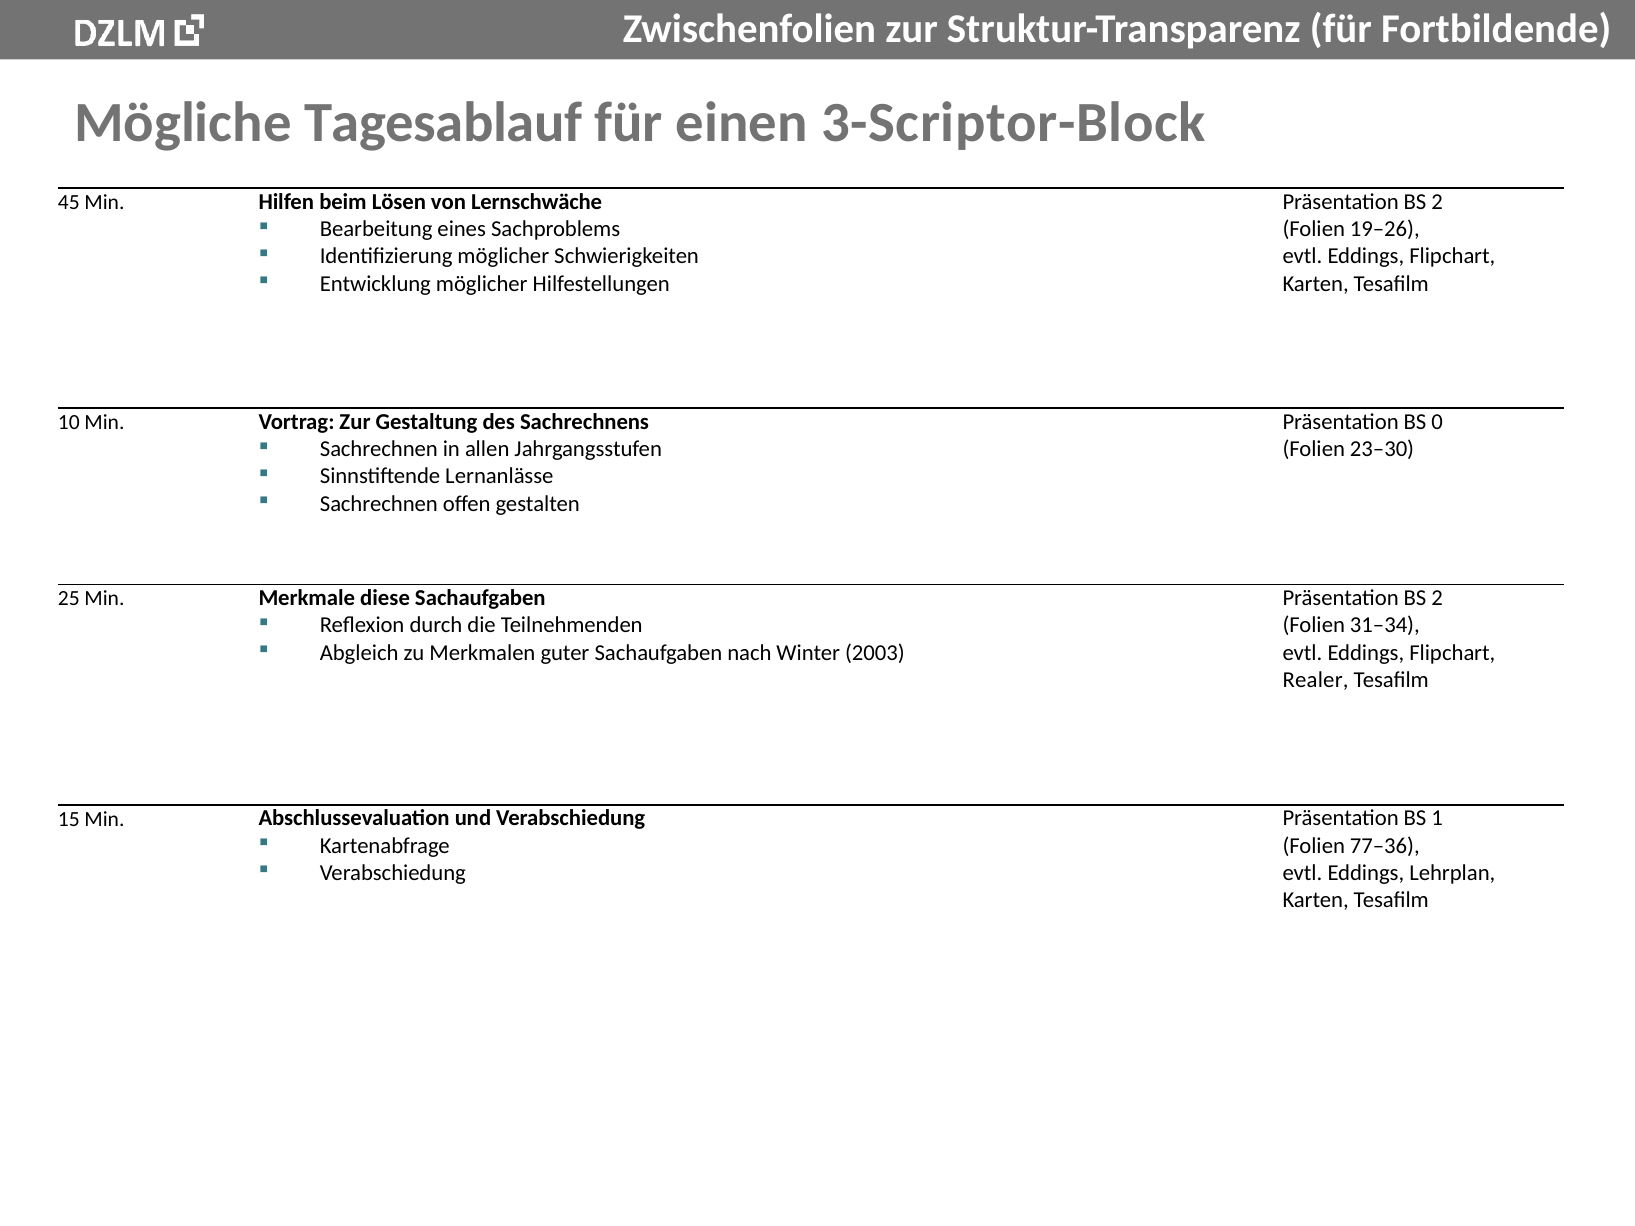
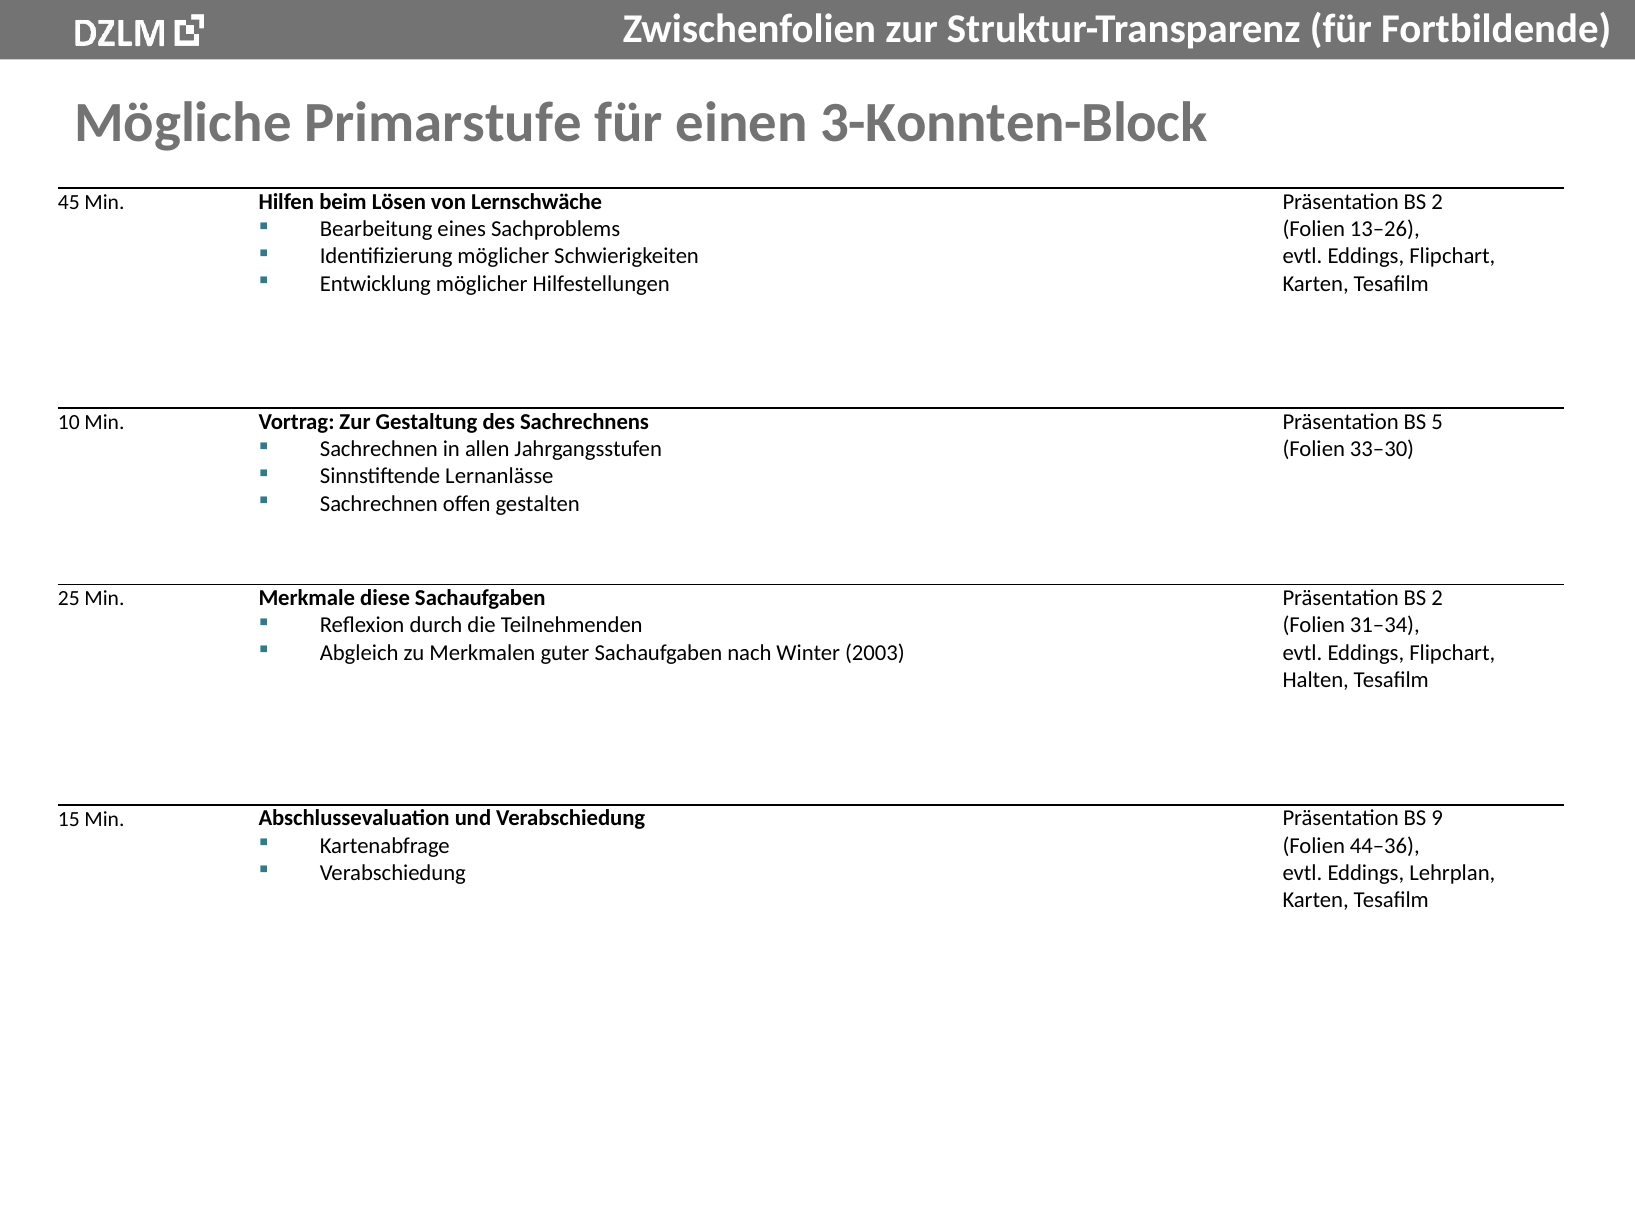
Tagesablauf: Tagesablauf -> Primarstufe (443, 122)
3-Scriptor-Block: 3-Scriptor-Block -> 3-Konnten-Block (1014, 122)
19–26: 19–26 -> 13–26 (1385, 229)
0: 0 -> 5 (1437, 422)
23–30: 23–30 -> 33–30 (1382, 449)
Realer: Realer -> Halten (1316, 680)
1: 1 -> 9 (1437, 818)
77–36: 77–36 -> 44–36 (1385, 846)
